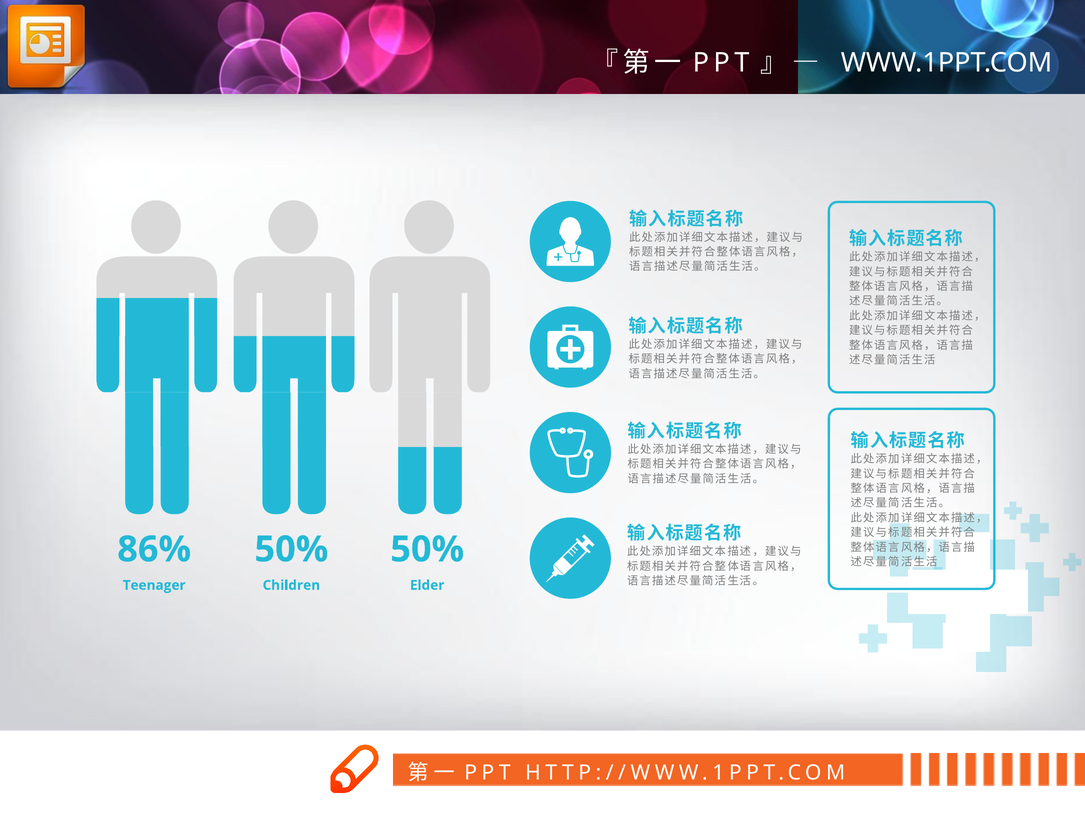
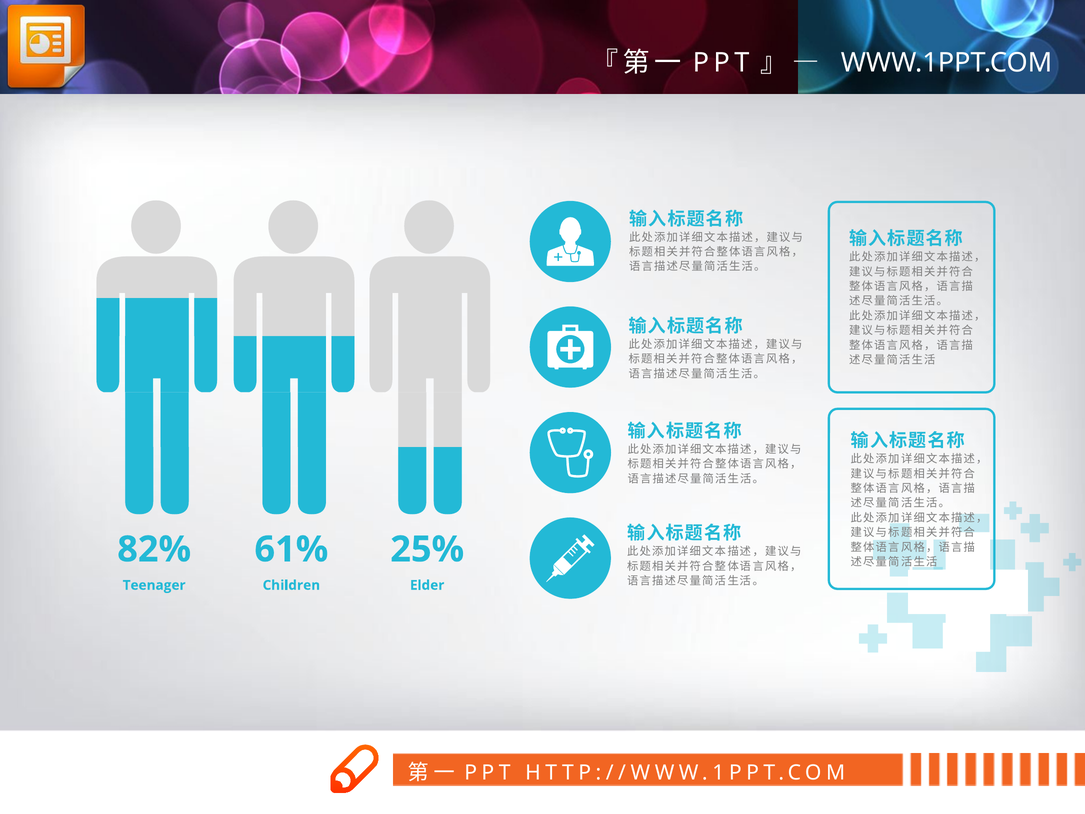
86%: 86% -> 82% (154, 549)
50%: 50% -> 61% (291, 549)
50%: 50% -> 25% (427, 549)
